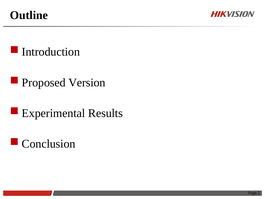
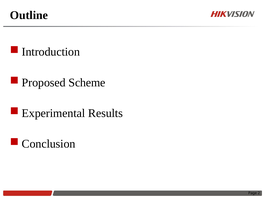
Version: Version -> Scheme (87, 82)
